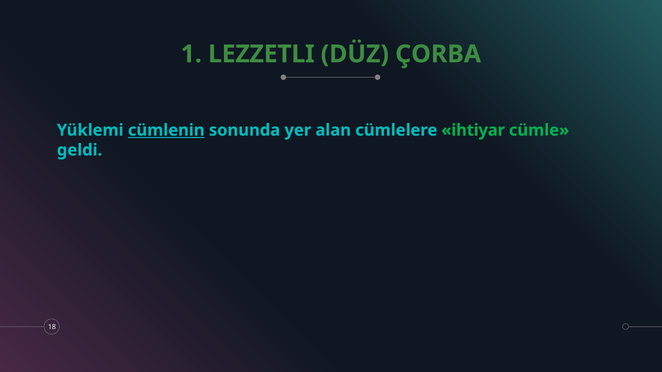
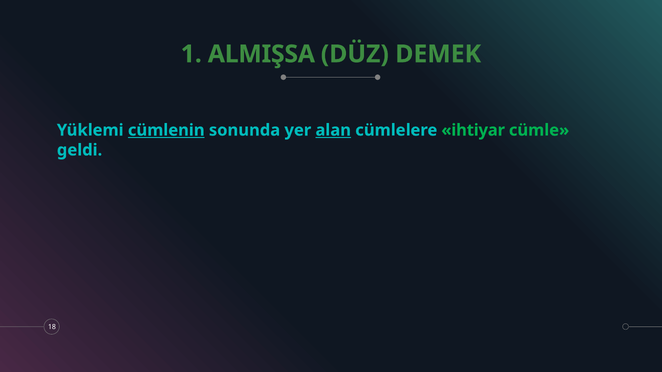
LEZZETLI: LEZZETLI -> ALMIŞSA (261, 54)
ÇORBA: ÇORBA -> DEMEK (438, 54)
alan underline: none -> present (333, 130)
